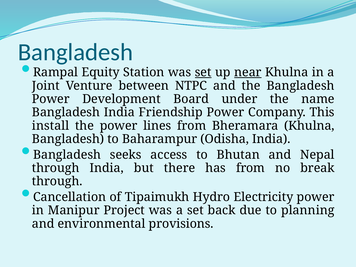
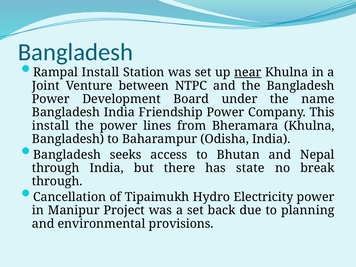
Rampal Equity: Equity -> Install (101, 72)
set underline: present -> none (203, 72)
has from: from -> state (250, 168)
